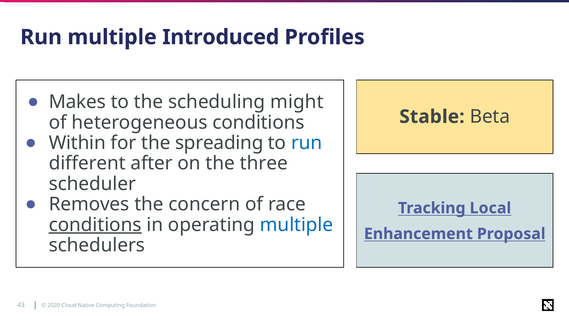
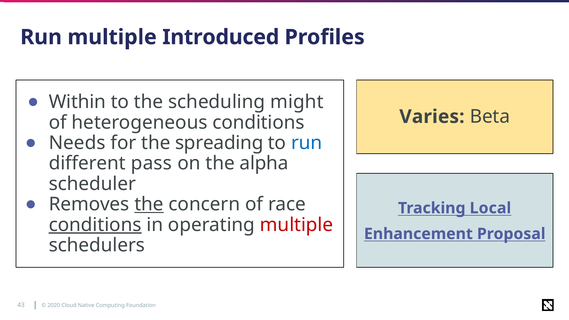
Makes: Makes -> Within (77, 102)
Stable: Stable -> Varies (432, 117)
Within: Within -> Needs (77, 143)
after: after -> pass (151, 163)
three: three -> alpha (264, 163)
the underline: none -> present (149, 204)
multiple colour: blue -> red (297, 225)
